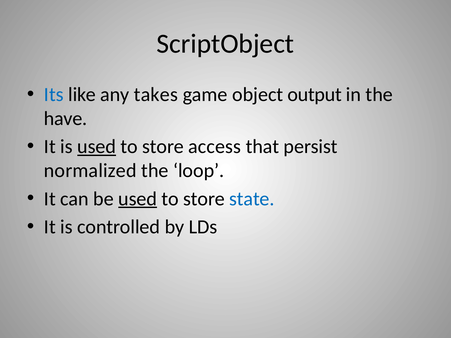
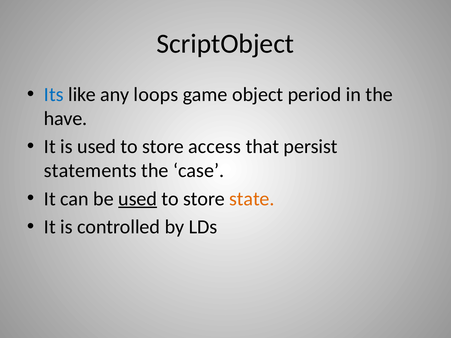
takes: takes -> loops (156, 95)
output: output -> period (315, 95)
used underline: present -> none (97, 147)
normalized: normalized -> statements (90, 171)
loop: loop -> case (199, 171)
state colour: blue -> orange (252, 199)
